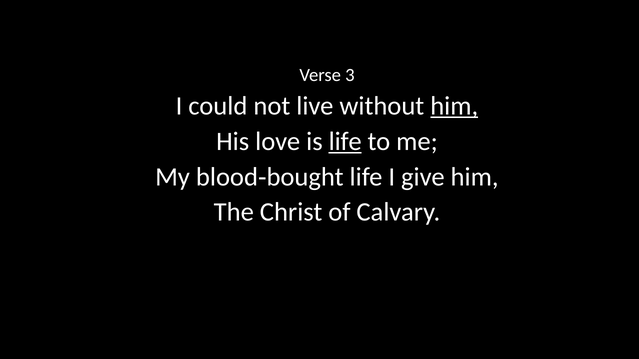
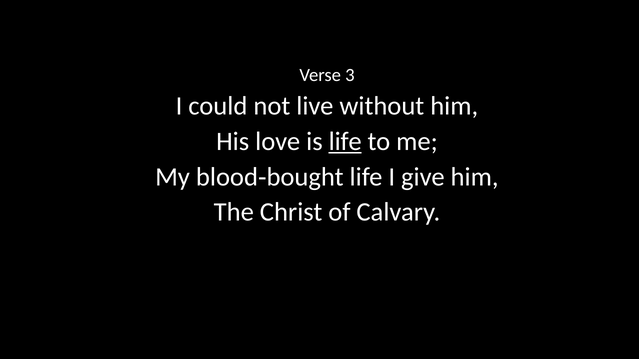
him underline: present -> none (454, 106)
